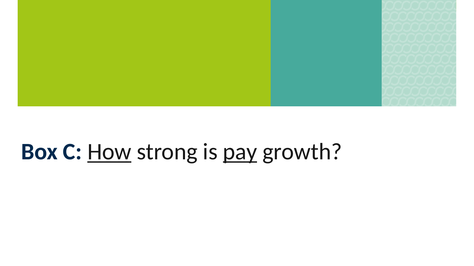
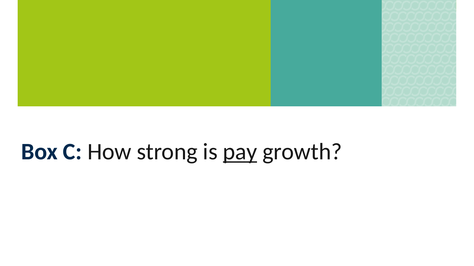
How underline: present -> none (109, 152)
